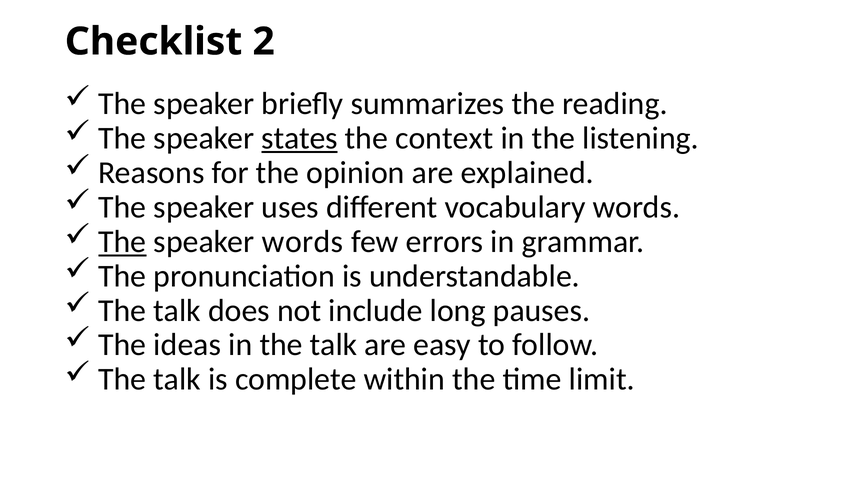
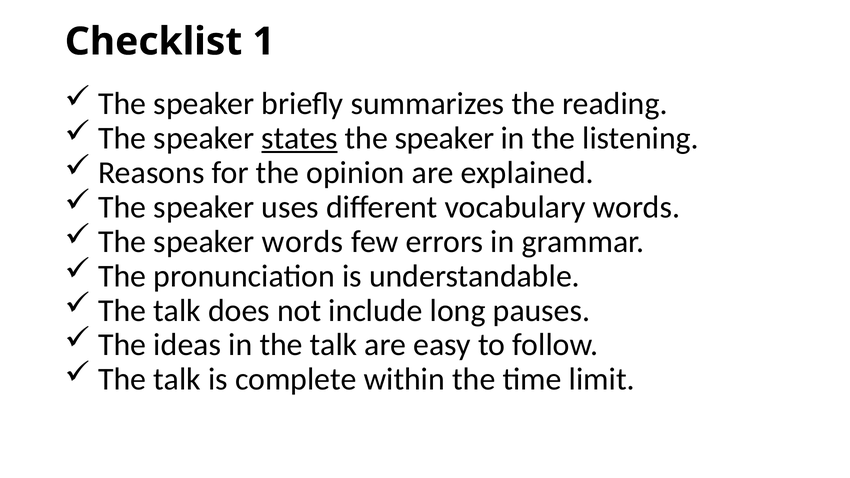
2: 2 -> 1 (264, 42)
context: context -> speaker (444, 138)
The underline: present -> none (122, 242)
